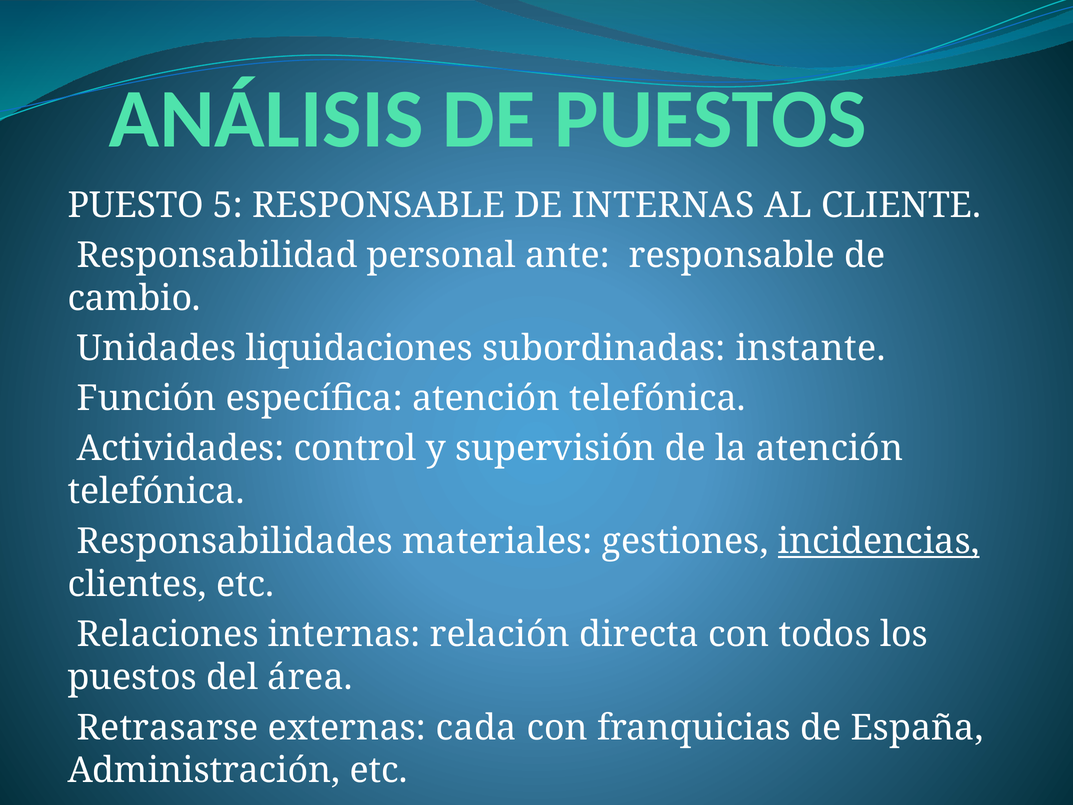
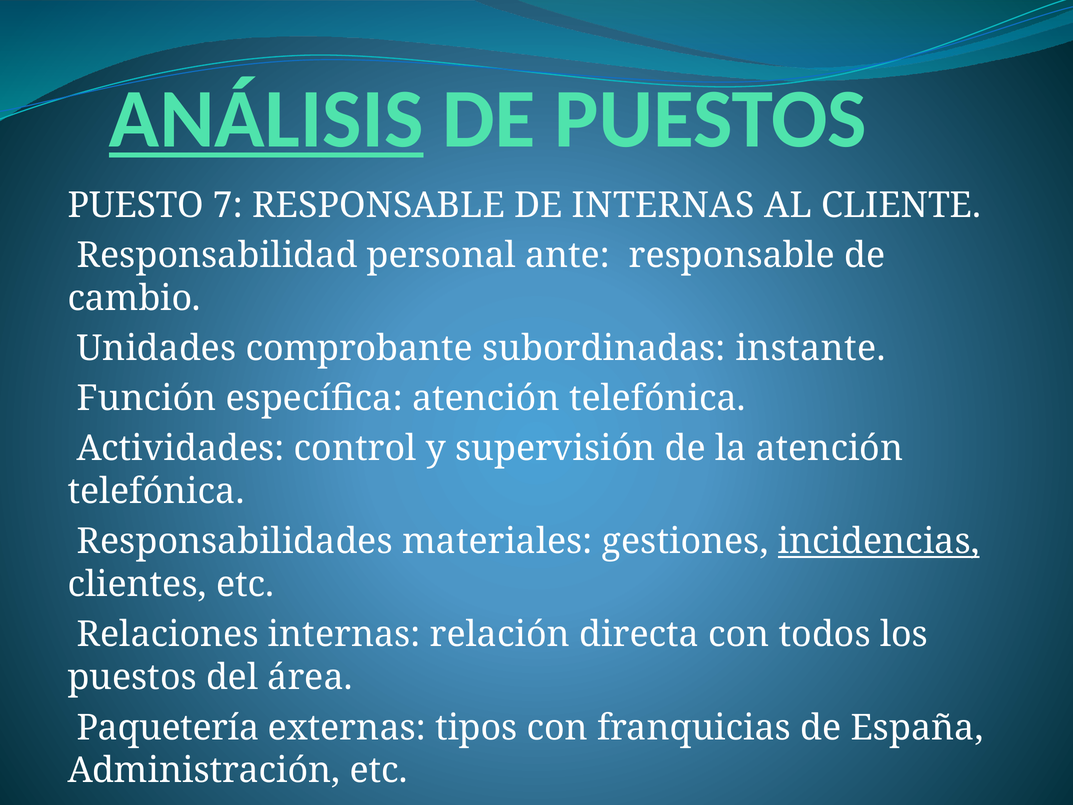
ANÁLISIS underline: none -> present (266, 119)
5: 5 -> 7 (228, 205)
liquidaciones: liquidaciones -> comprobante (359, 348)
Retrasarse: Retrasarse -> Paquetería (168, 727)
cada: cada -> tipos (476, 727)
